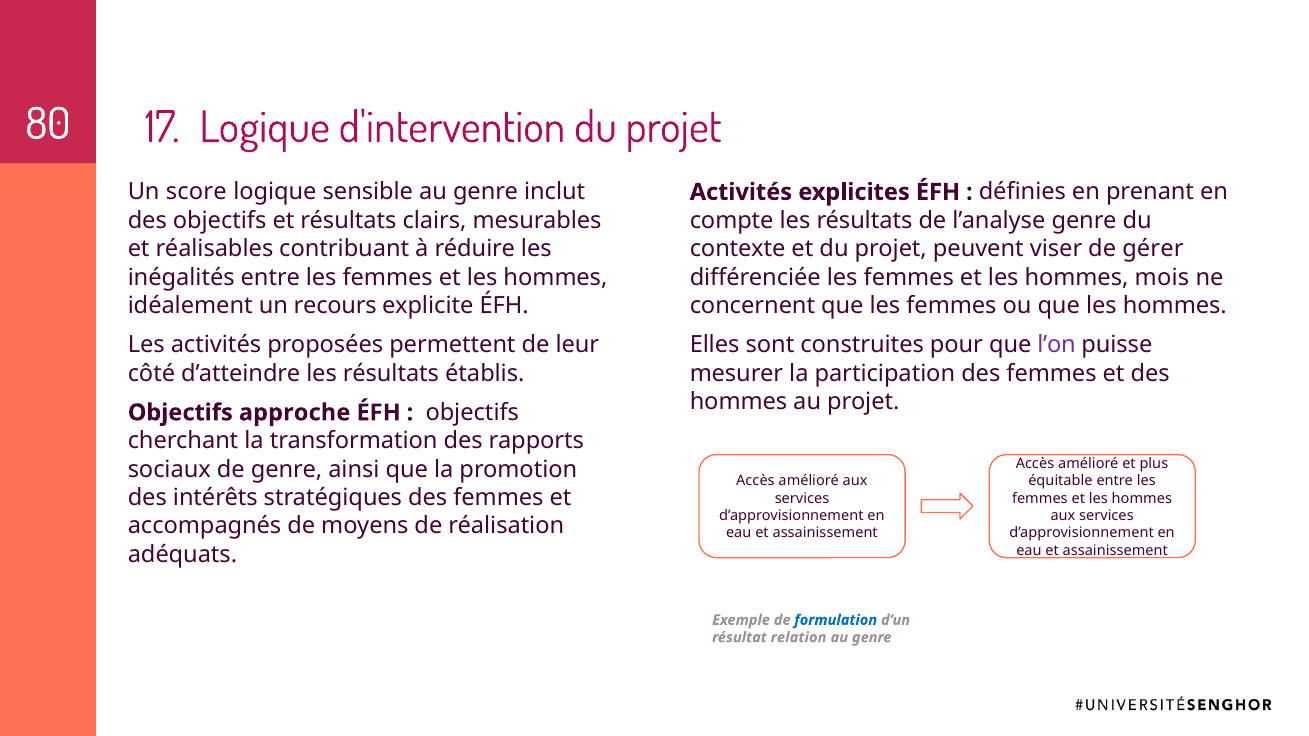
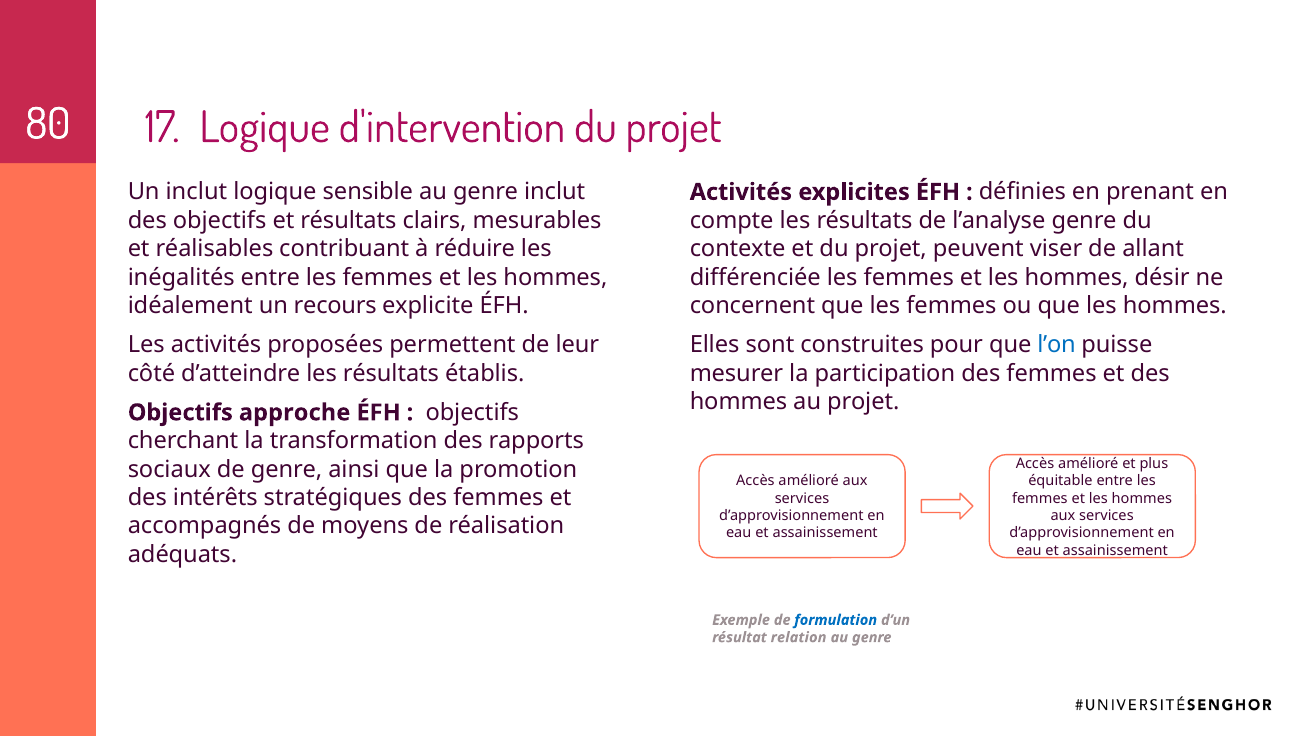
Un score: score -> inclut (196, 192)
gérer: gérer -> allant (1153, 249)
mois: mois -> désir (1162, 277)
l’on colour: purple -> blue (1056, 345)
